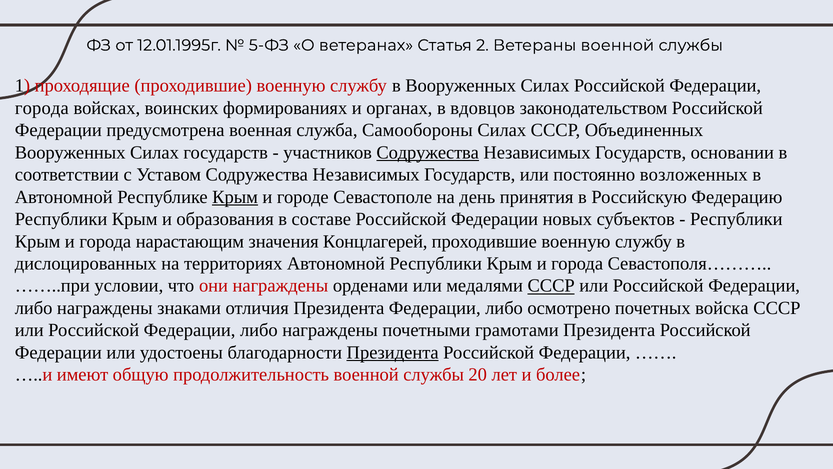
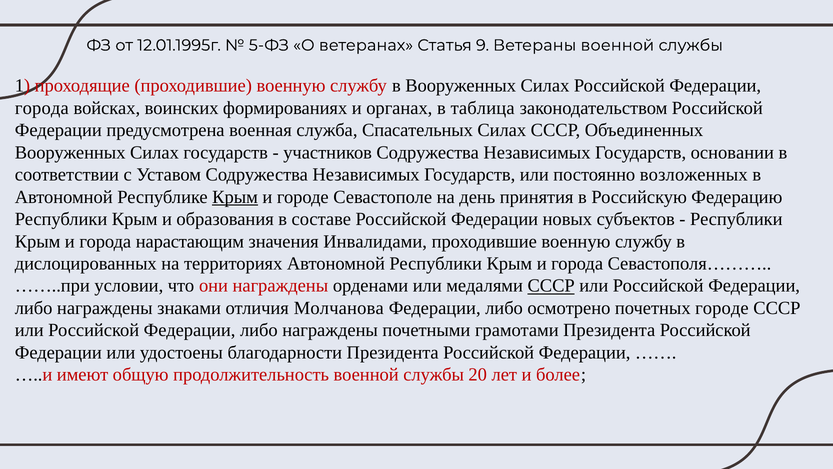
2: 2 -> 9 (482, 45)
вдовцов: вдовцов -> таблица (483, 108)
Самообороны: Самообороны -> Спасательных (417, 130)
Содружества underline: present -> none (428, 152)
Концлагерей: Концлагерей -> Инвалидами (375, 241)
отличия Президента: Президента -> Молчанова (339, 308)
почетных войска: войска -> городе (722, 308)
Президента underline: present -> none (393, 352)
